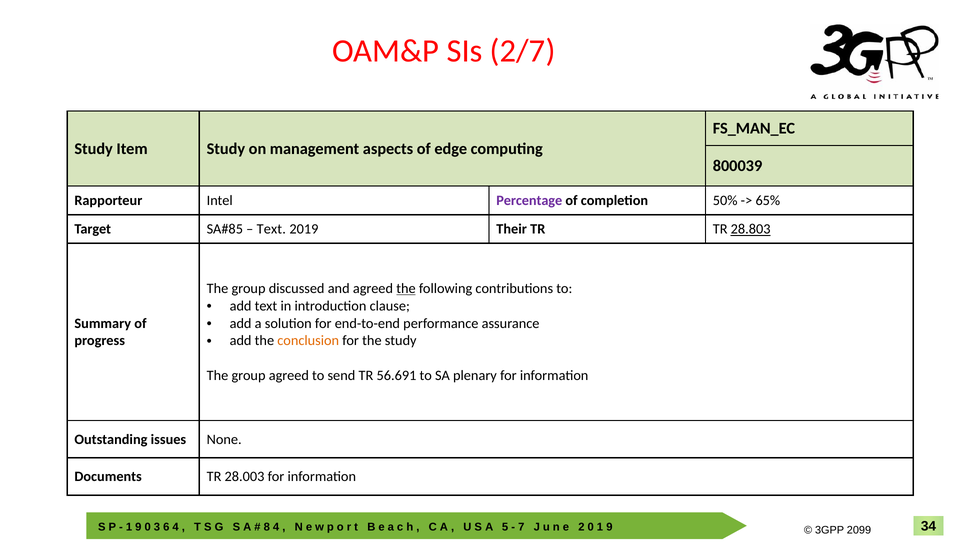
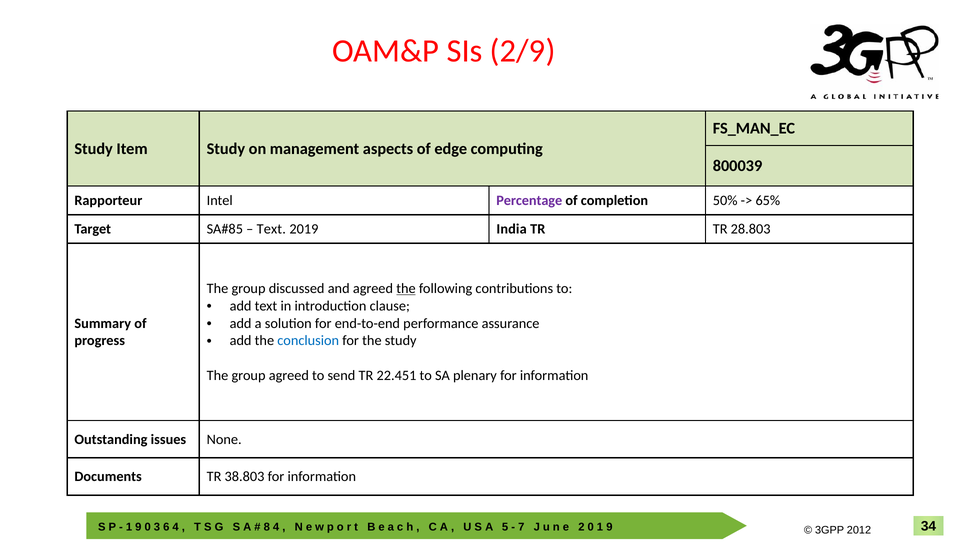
2/7: 2/7 -> 2/9 (523, 51)
Their: Their -> India (512, 229)
28.803 underline: present -> none (751, 229)
conclusion colour: orange -> blue (308, 341)
56.691: 56.691 -> 22.451 (396, 375)
28.003: 28.003 -> 38.803 (244, 476)
2099: 2099 -> 2012 (859, 530)
